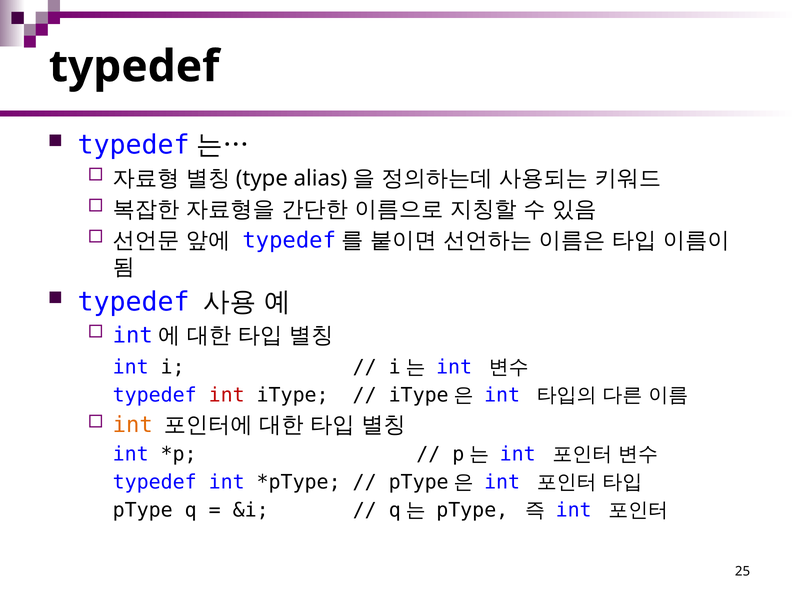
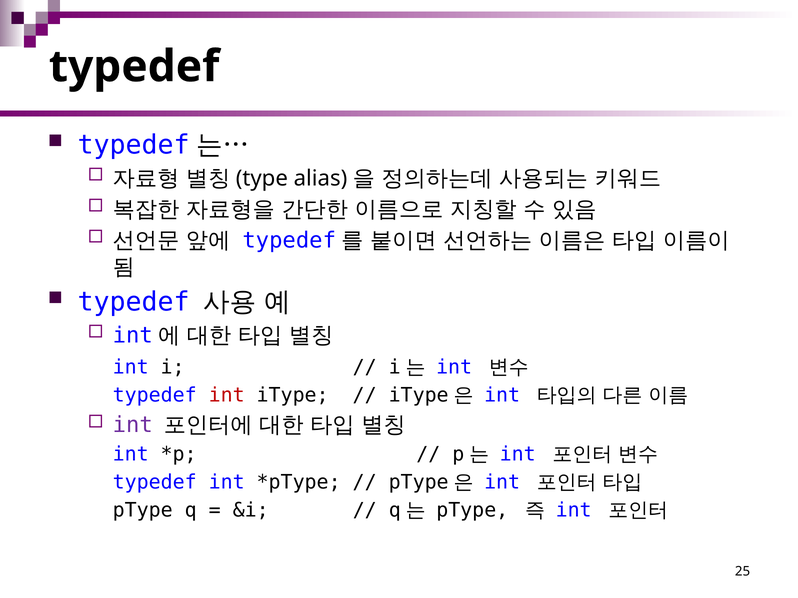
int colour: orange -> purple (133, 425)
